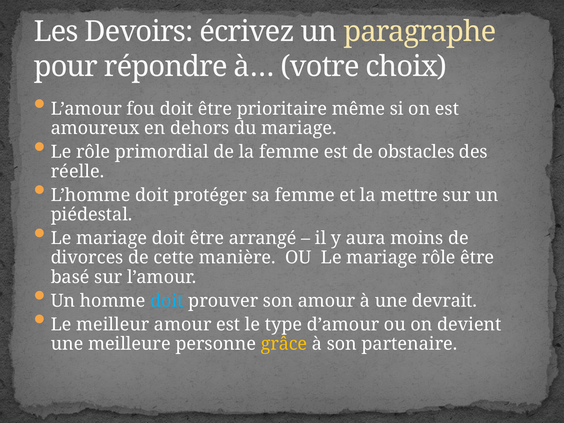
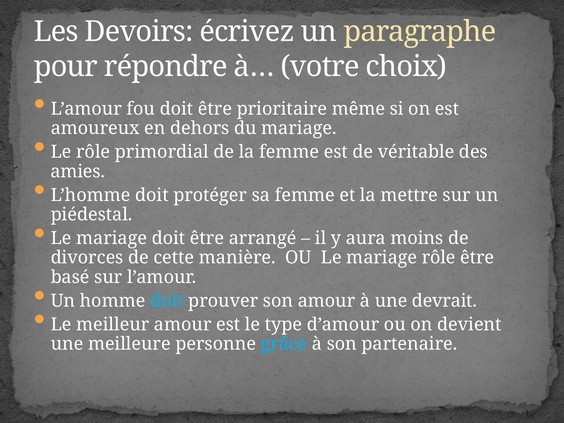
obstacles: obstacles -> véritable (416, 152)
réelle: réelle -> amies (78, 171)
grâce colour: yellow -> light blue (284, 344)
